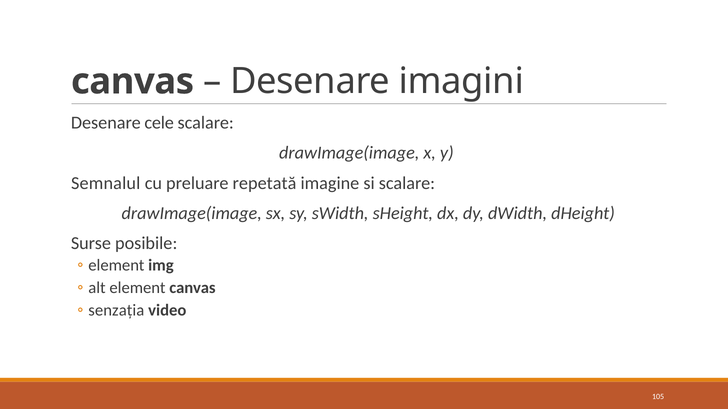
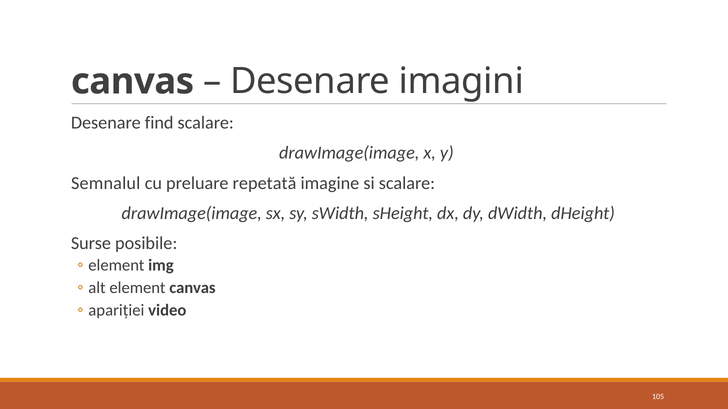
cele: cele -> find (159, 123)
senzația: senzația -> apariției (116, 311)
